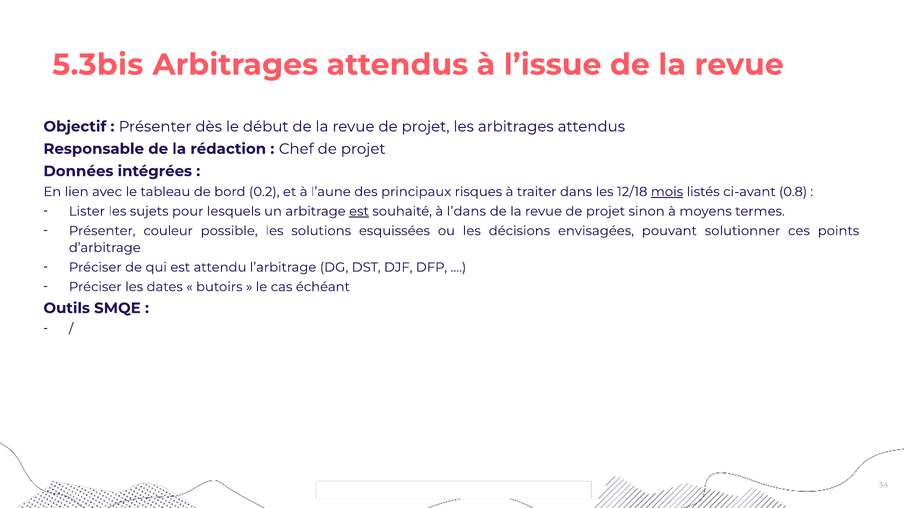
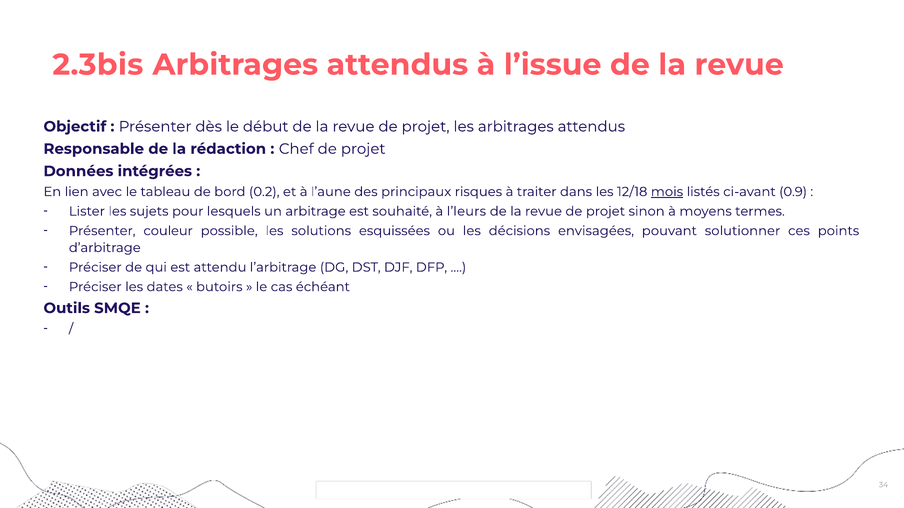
5.3bis: 5.3bis -> 2.3bis (98, 65)
0.8: 0.8 -> 0.9 (793, 192)
est underline: present -> none (359, 211)
l’dans: l’dans -> l’leurs (466, 211)
